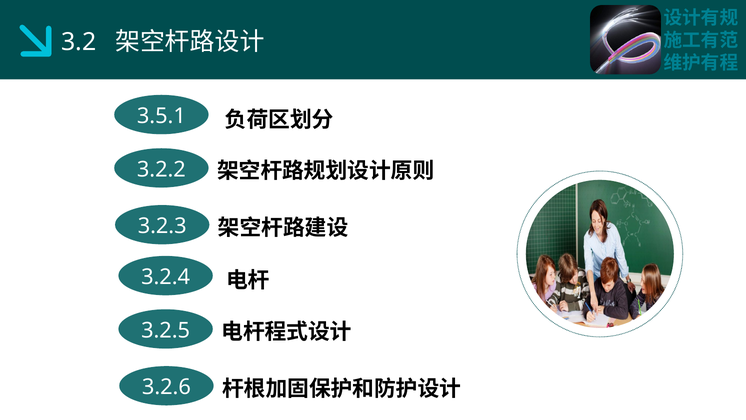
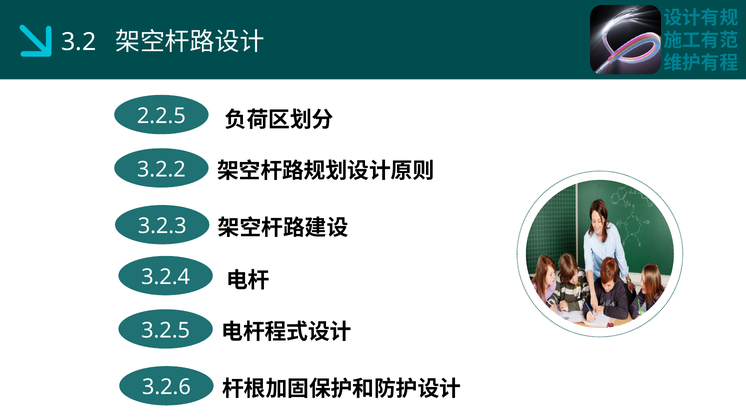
3.5.1: 3.5.1 -> 2.2.5 (161, 116)
